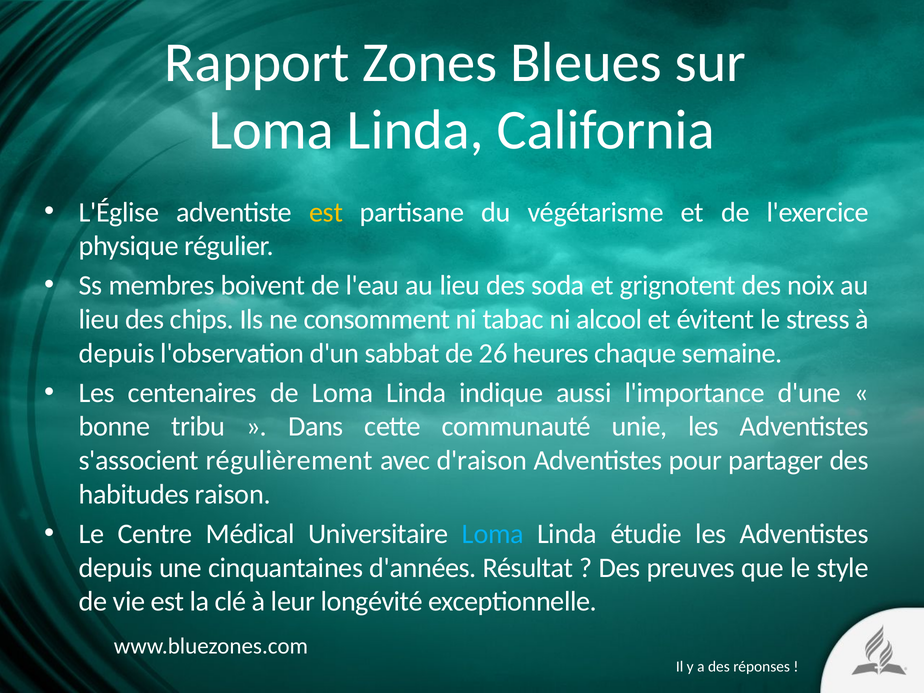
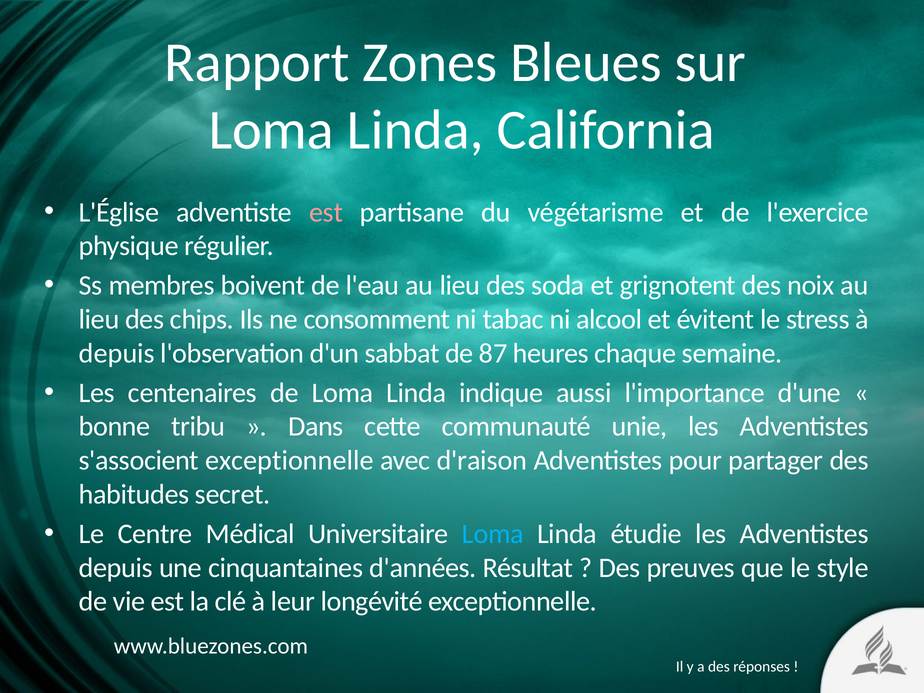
est colour: yellow -> pink (326, 212)
26: 26 -> 87 (493, 353)
s'associent régulièrement: régulièrement -> exceptionnelle (289, 461)
raison: raison -> secret (233, 494)
